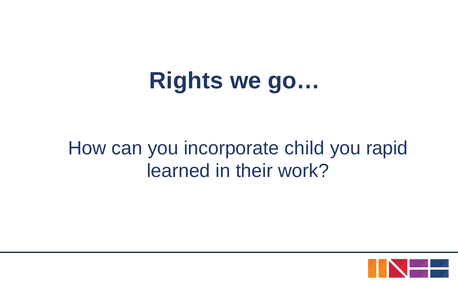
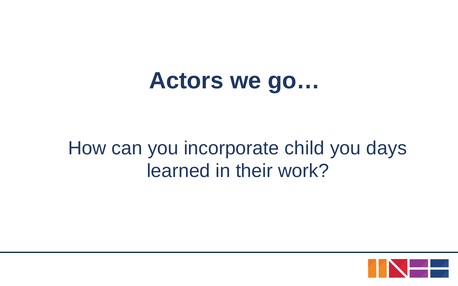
Rights: Rights -> Actors (186, 81)
rapid: rapid -> days (387, 148)
